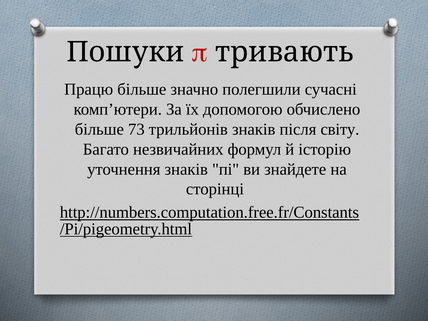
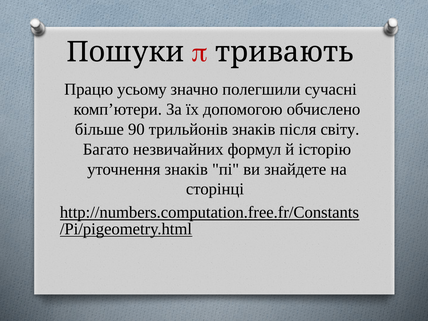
Працю більше: більше -> усьому (142, 89)
73: 73 -> 90 (136, 129)
